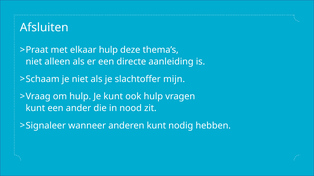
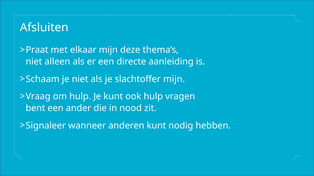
elkaar hulp: hulp -> mijn (108, 50)
kunt: kunt -> bent (35, 108)
